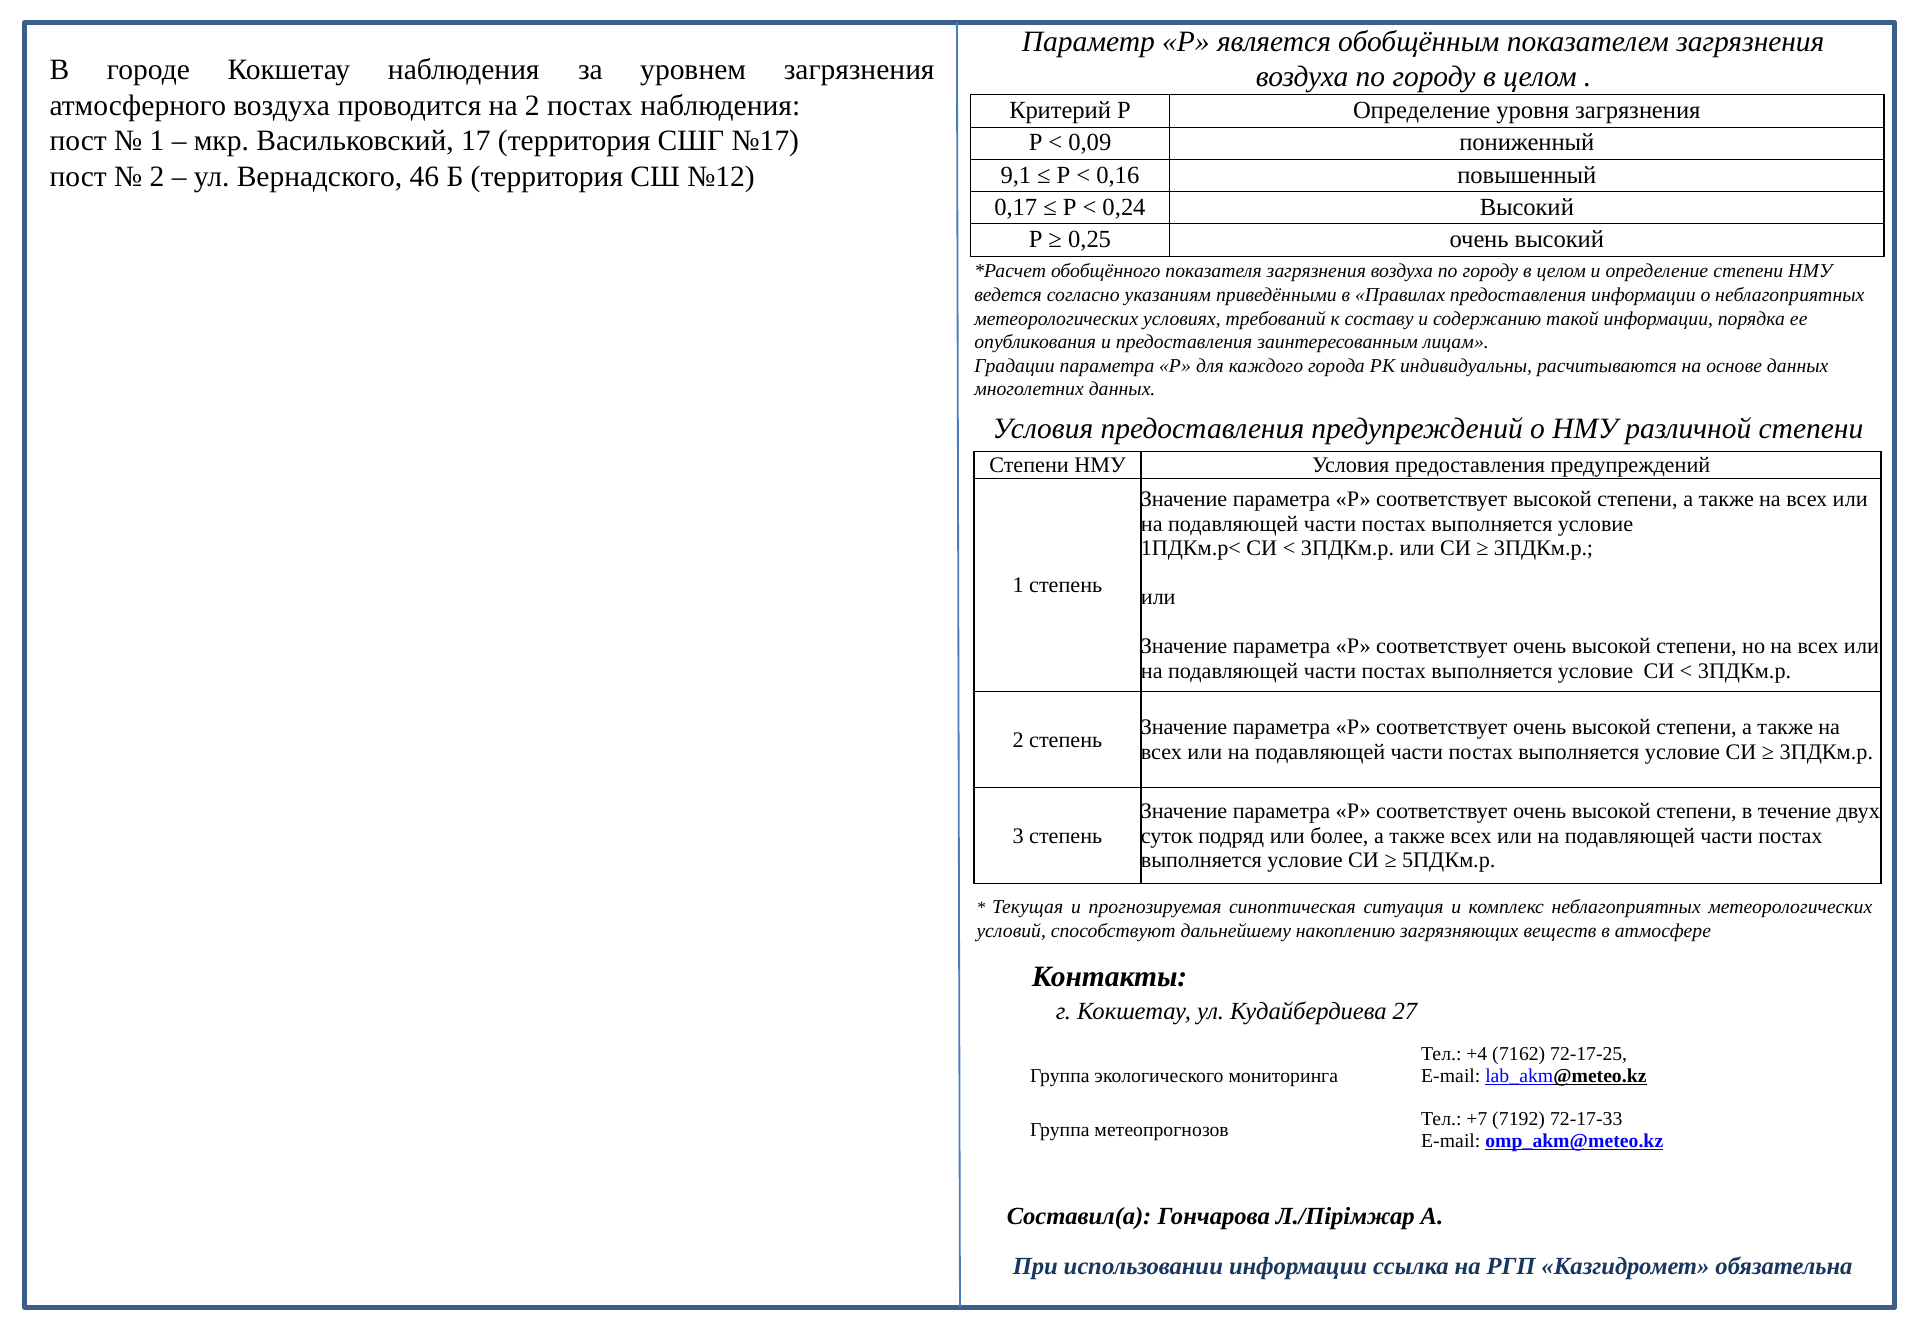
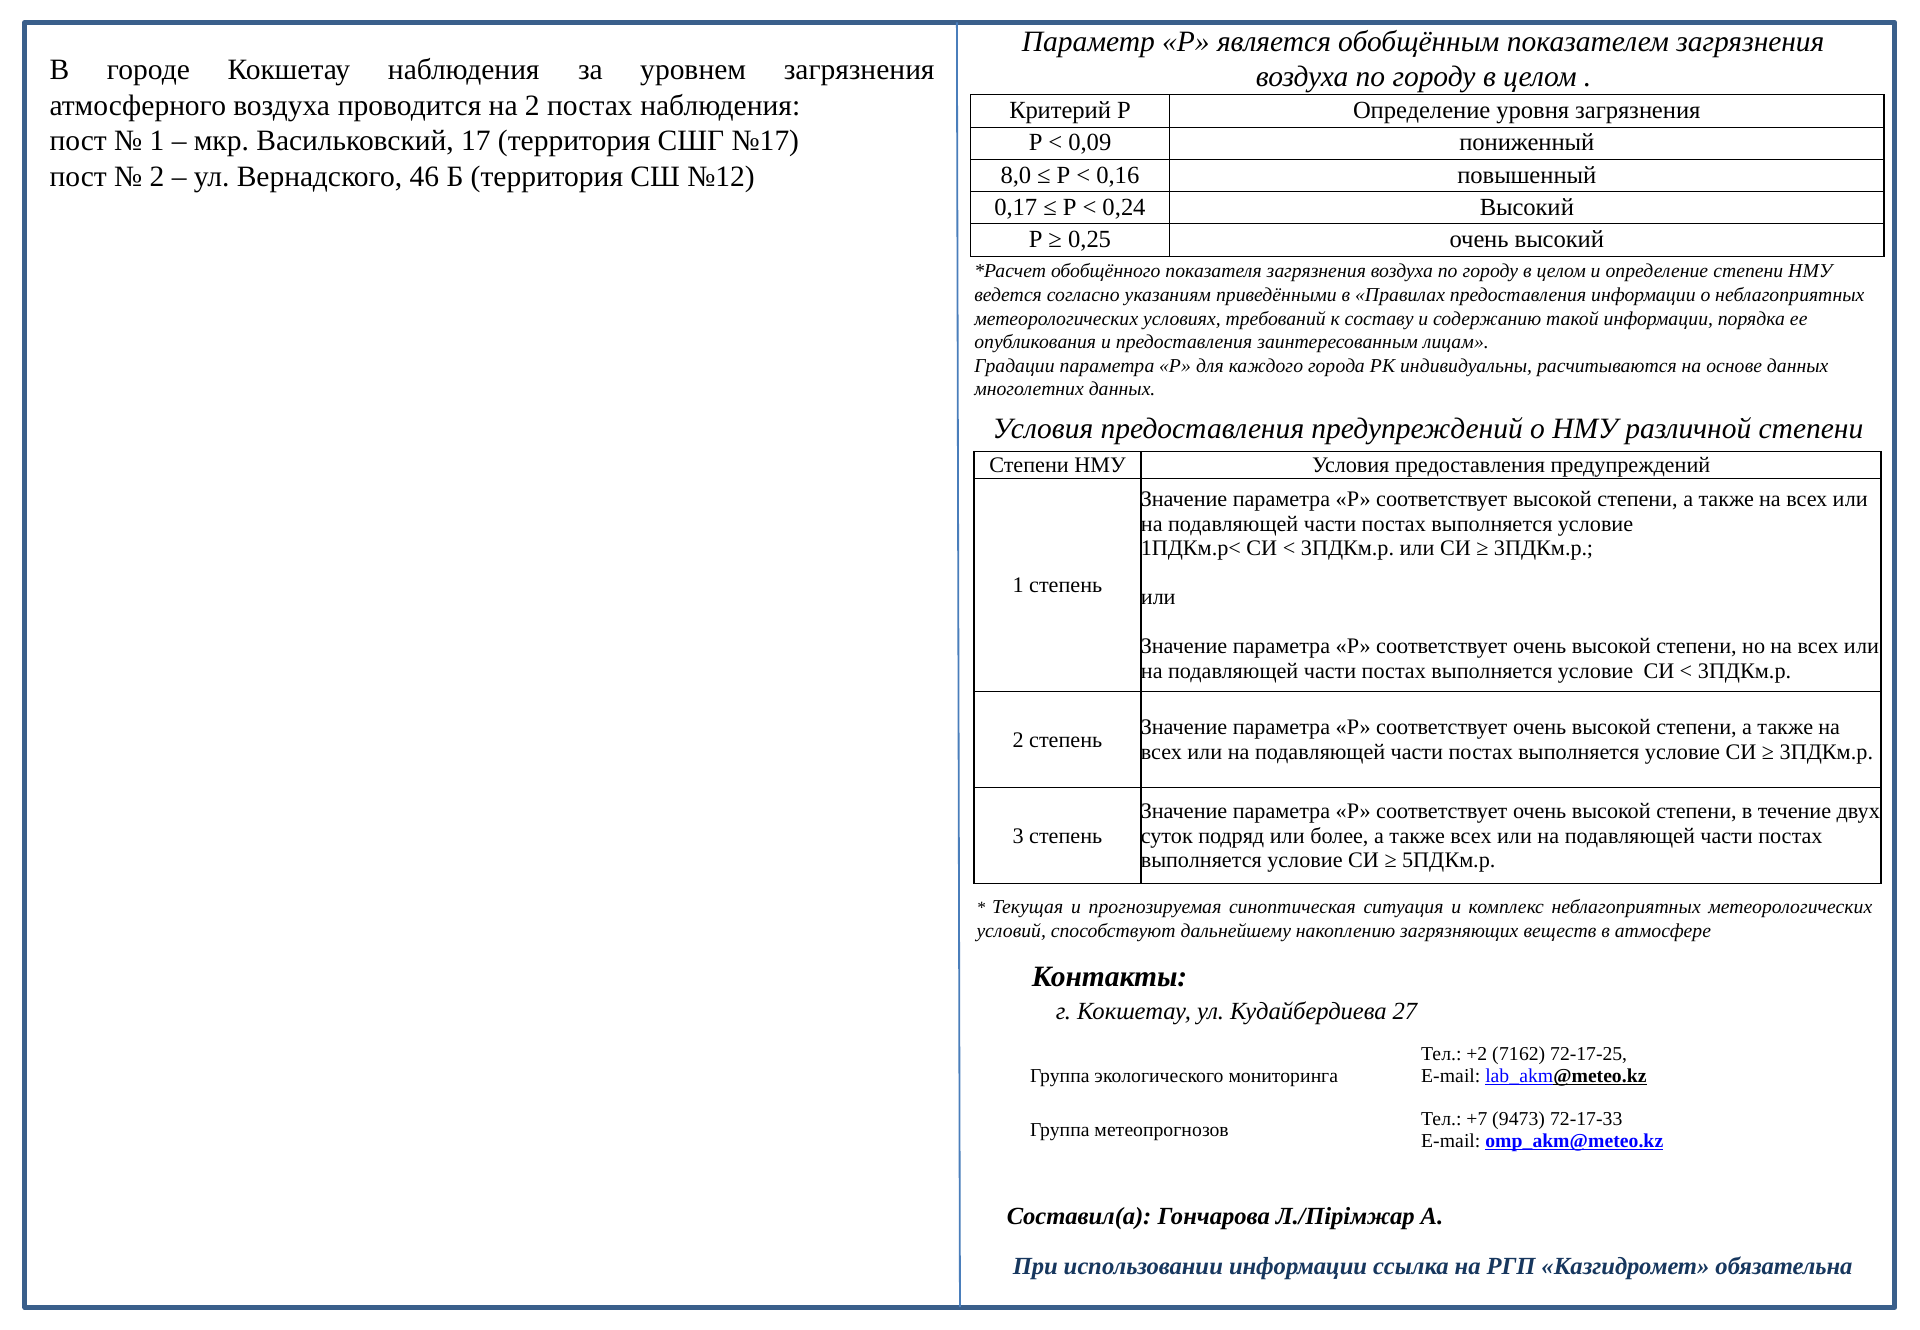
9,1: 9,1 -> 8,0 (1016, 175)
+4: +4 -> +2 (1477, 1053)
7192: 7192 -> 9473 (1519, 1118)
